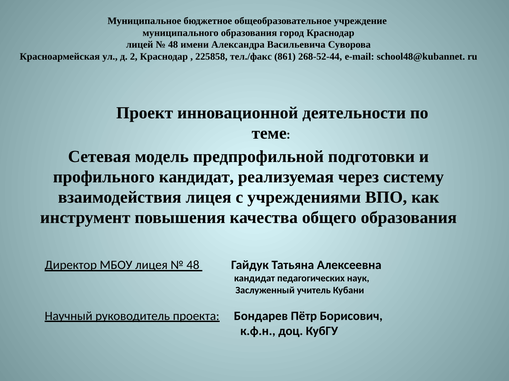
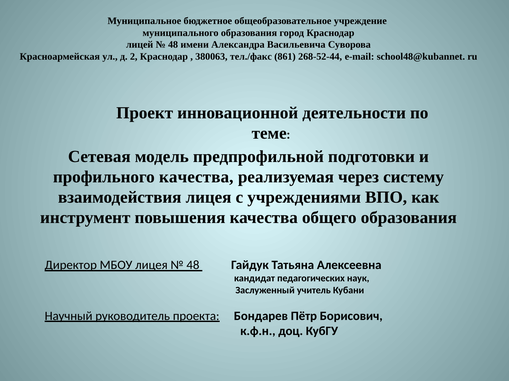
225858: 225858 -> 380063 (211, 57)
профильного кандидат: кандидат -> качества (196, 177)
